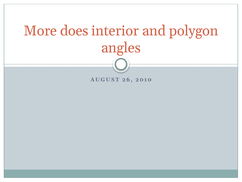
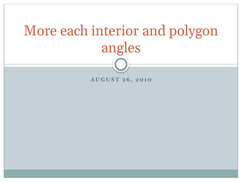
does: does -> each (74, 31)
